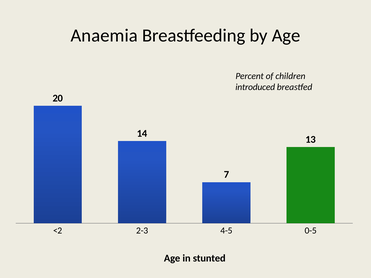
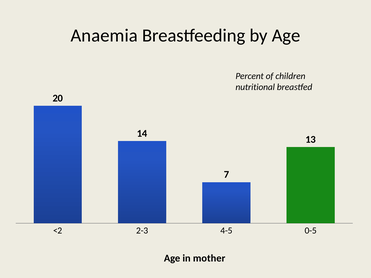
introduced: introduced -> nutritional (255, 87)
stunted: stunted -> mother (209, 258)
